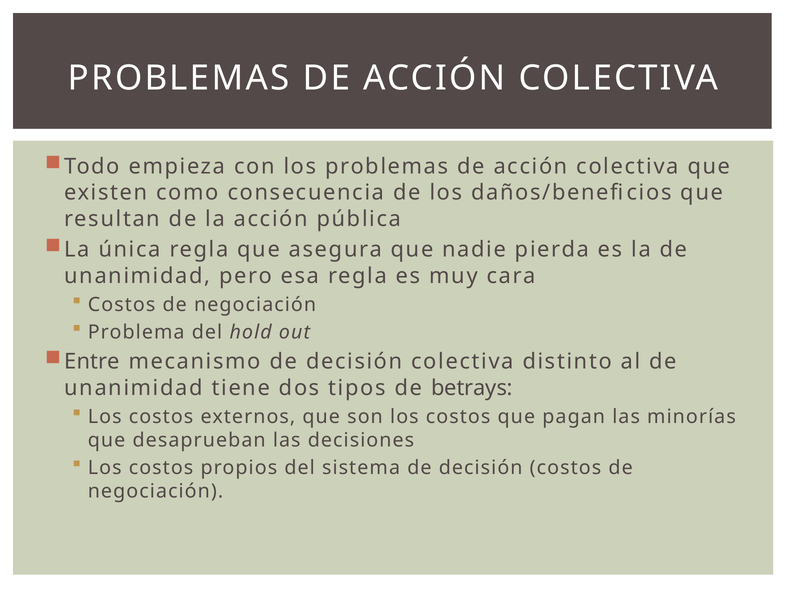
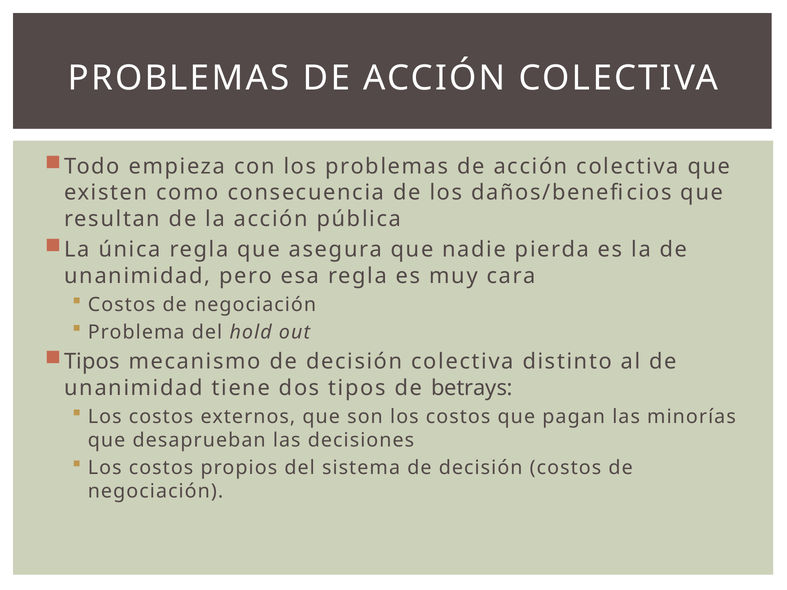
Entre: Entre -> Tipos (92, 362)
